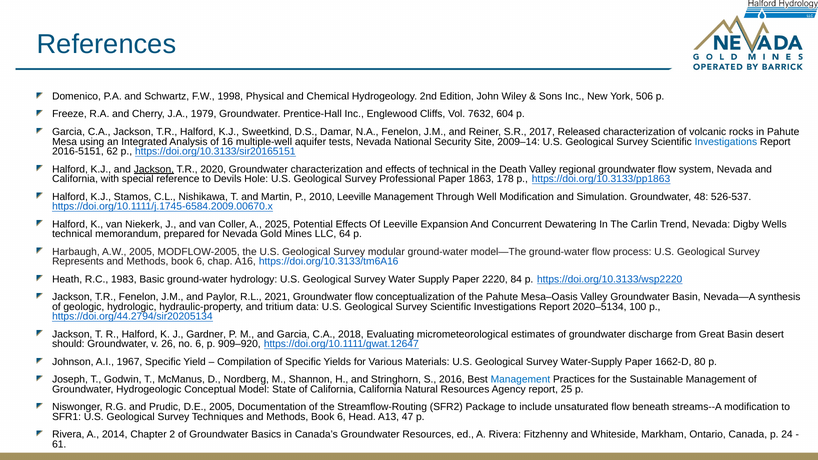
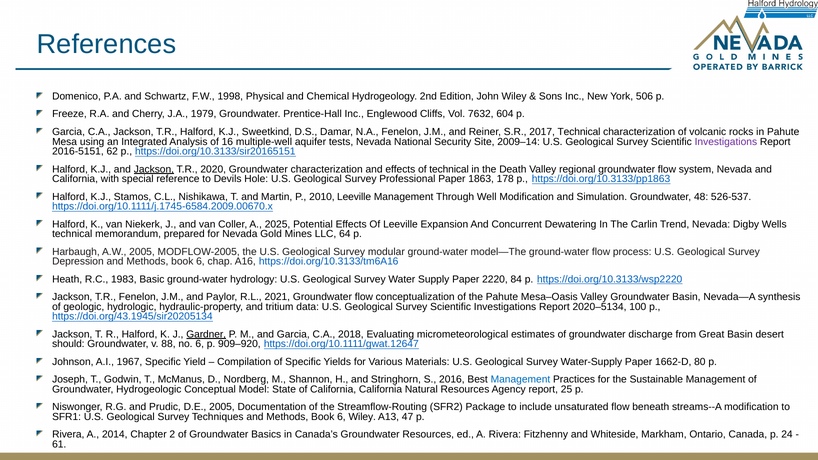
2017 Released: Released -> Technical (579, 132)
Investigations colour: blue -> purple (726, 142)
Represents: Represents -> Depression (78, 262)
https://doi.org/44.2794/sir20205134: https://doi.org/44.2794/sir20205134 -> https://doi.org/43.1945/sir20205134 (132, 317)
Gardner underline: none -> present (206, 334)
26: 26 -> 88 (168, 344)
6 Head: Head -> Wiley (362, 417)
